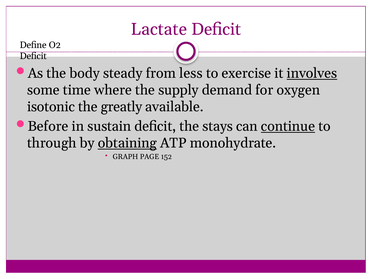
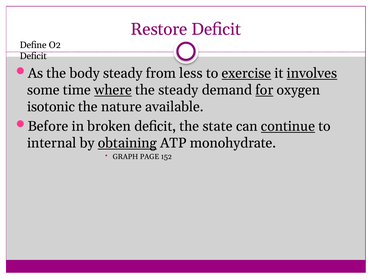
Lactate: Lactate -> Restore (159, 29)
exercise underline: none -> present (246, 73)
where underline: none -> present (113, 90)
the supply: supply -> steady (178, 90)
for underline: none -> present (264, 90)
greatly: greatly -> nature (121, 107)
sustain: sustain -> broken (109, 126)
stays: stays -> state (218, 126)
through: through -> internal (52, 143)
